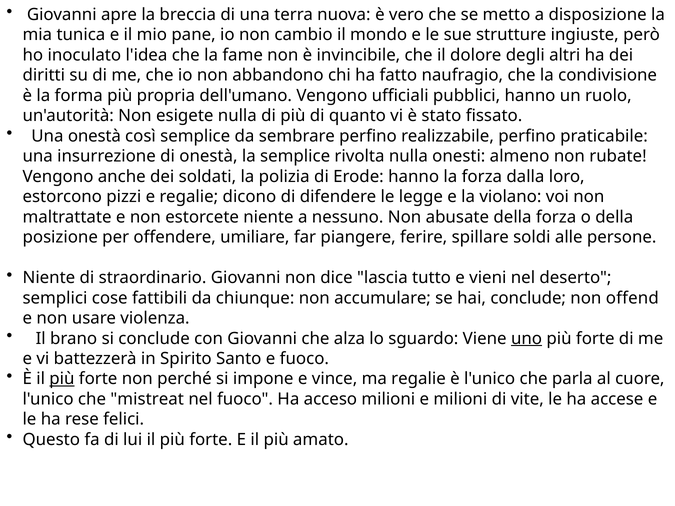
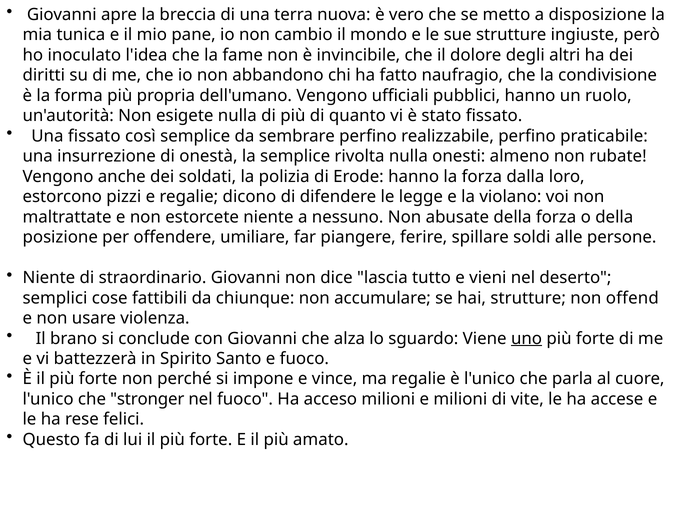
Una onestà: onestà -> fissato (94, 136)
hai conclude: conclude -> strutture (528, 298)
più underline: present -> none (62, 379)
mistreat: mistreat -> stronger (147, 399)
